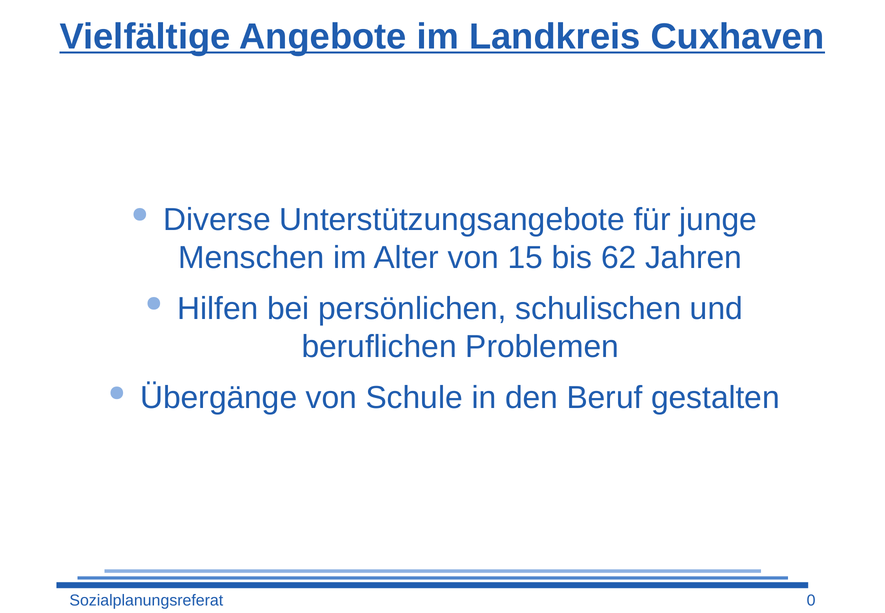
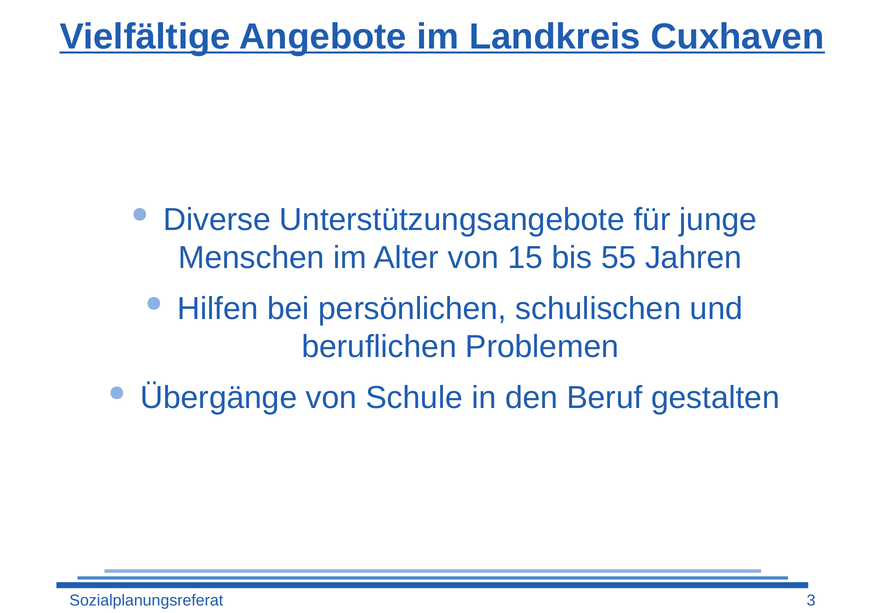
62: 62 -> 55 (619, 258)
0: 0 -> 3 (811, 600)
